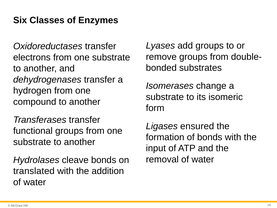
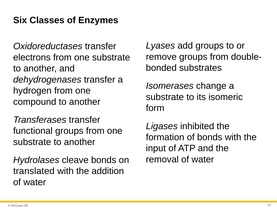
ensured: ensured -> inhibited (197, 126)
